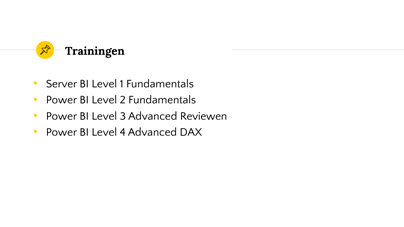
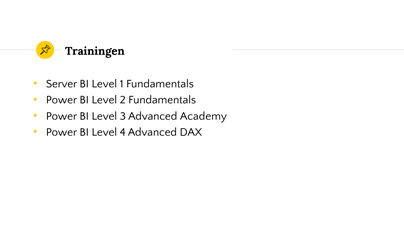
Reviewen: Reviewen -> Academy (203, 116)
